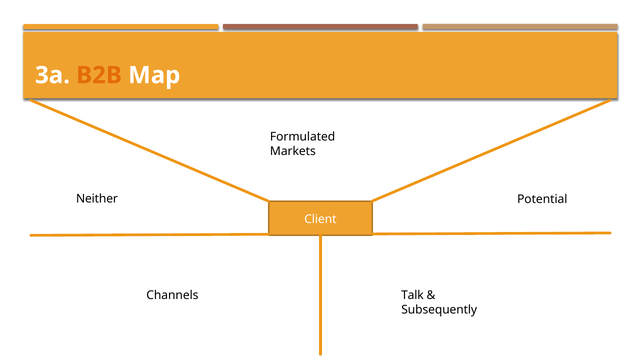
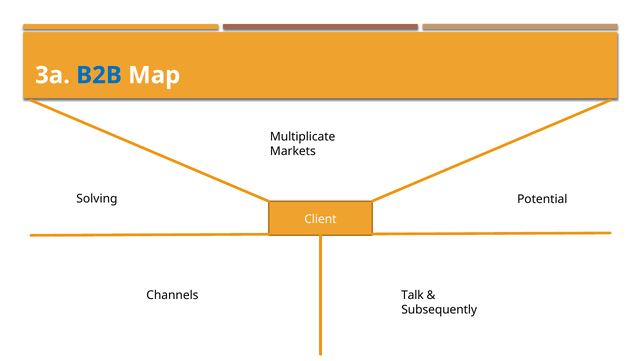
B2B colour: orange -> blue (99, 75)
Formulated: Formulated -> Multiplicate (303, 137)
Neither: Neither -> Solving (97, 199)
